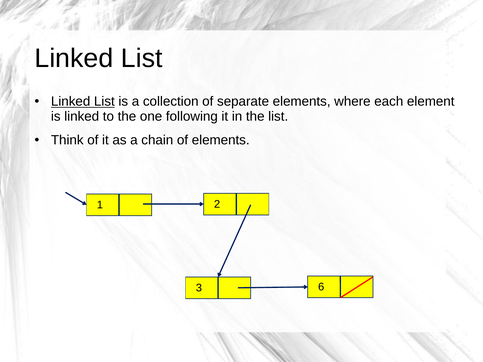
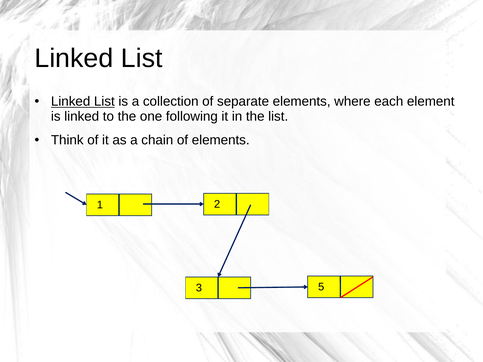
6: 6 -> 5 (321, 287)
